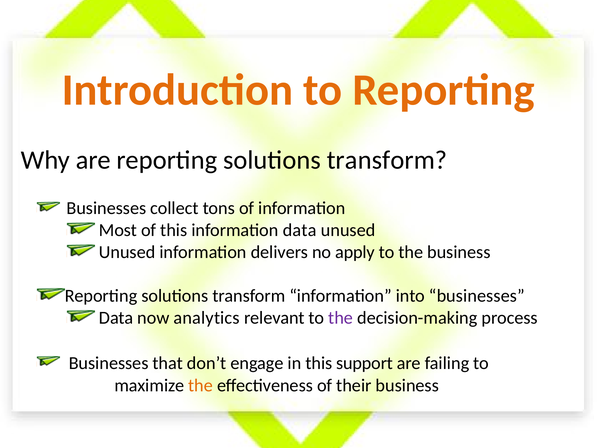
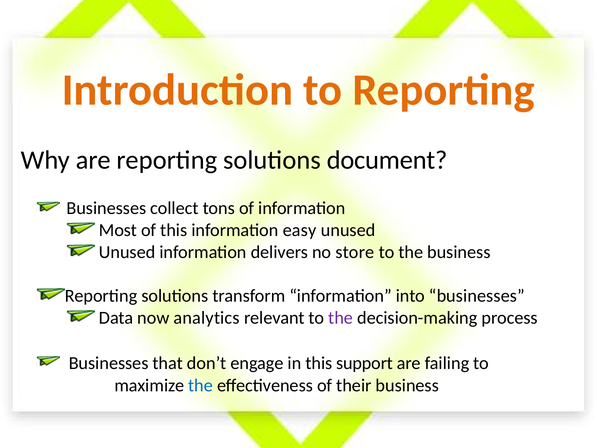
are reporting solutions transform: transform -> document (387, 160)
information data: data -> easy (300, 230)
apply: apply -> store (355, 252)
the colour: orange -> blue (201, 385)
